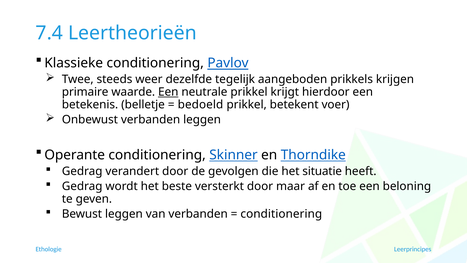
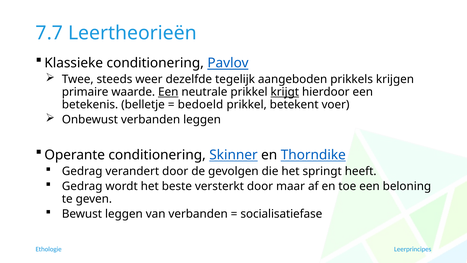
7.4: 7.4 -> 7.7 (49, 33)
krijgt underline: none -> present (285, 92)
situatie: situatie -> springt (322, 171)
conditionering: conditionering -> socialisatiefase (281, 214)
